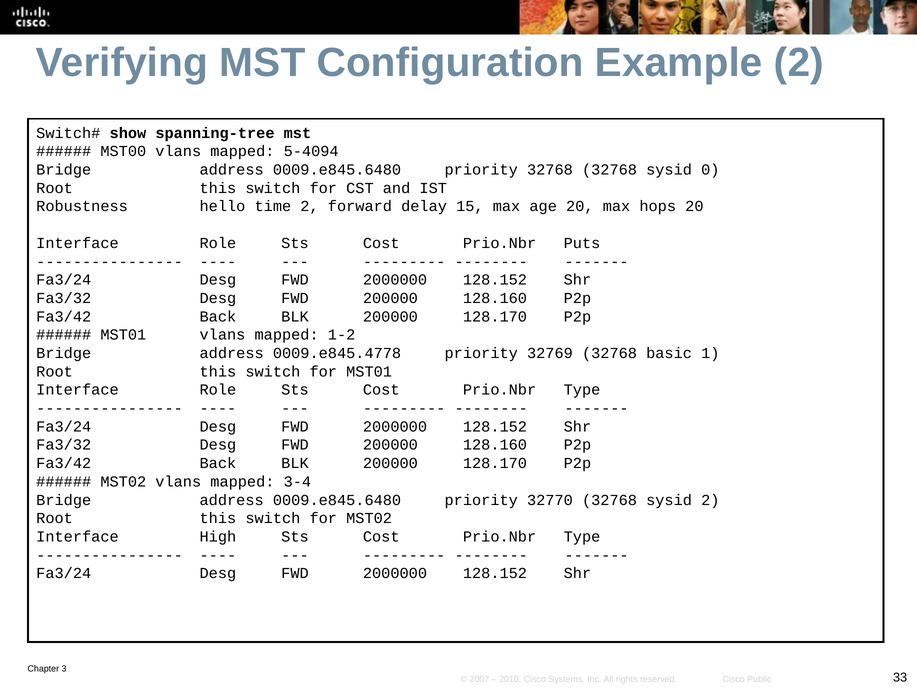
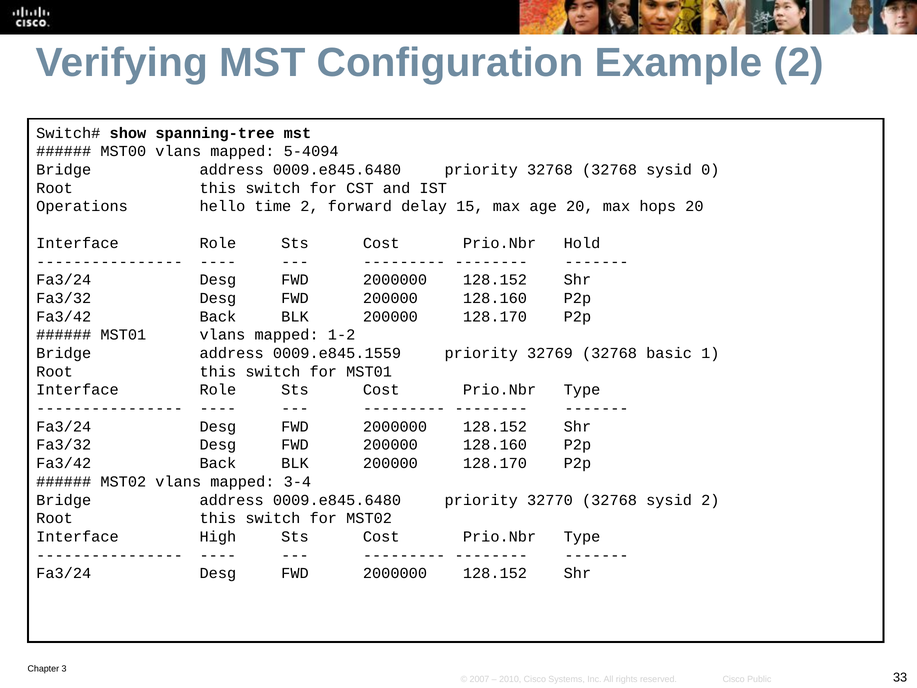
Robustness: Robustness -> Operations (82, 206)
Puts: Puts -> Hold (582, 243)
0009.e845.4778: 0009.e845.4778 -> 0009.e845.1559 (337, 353)
